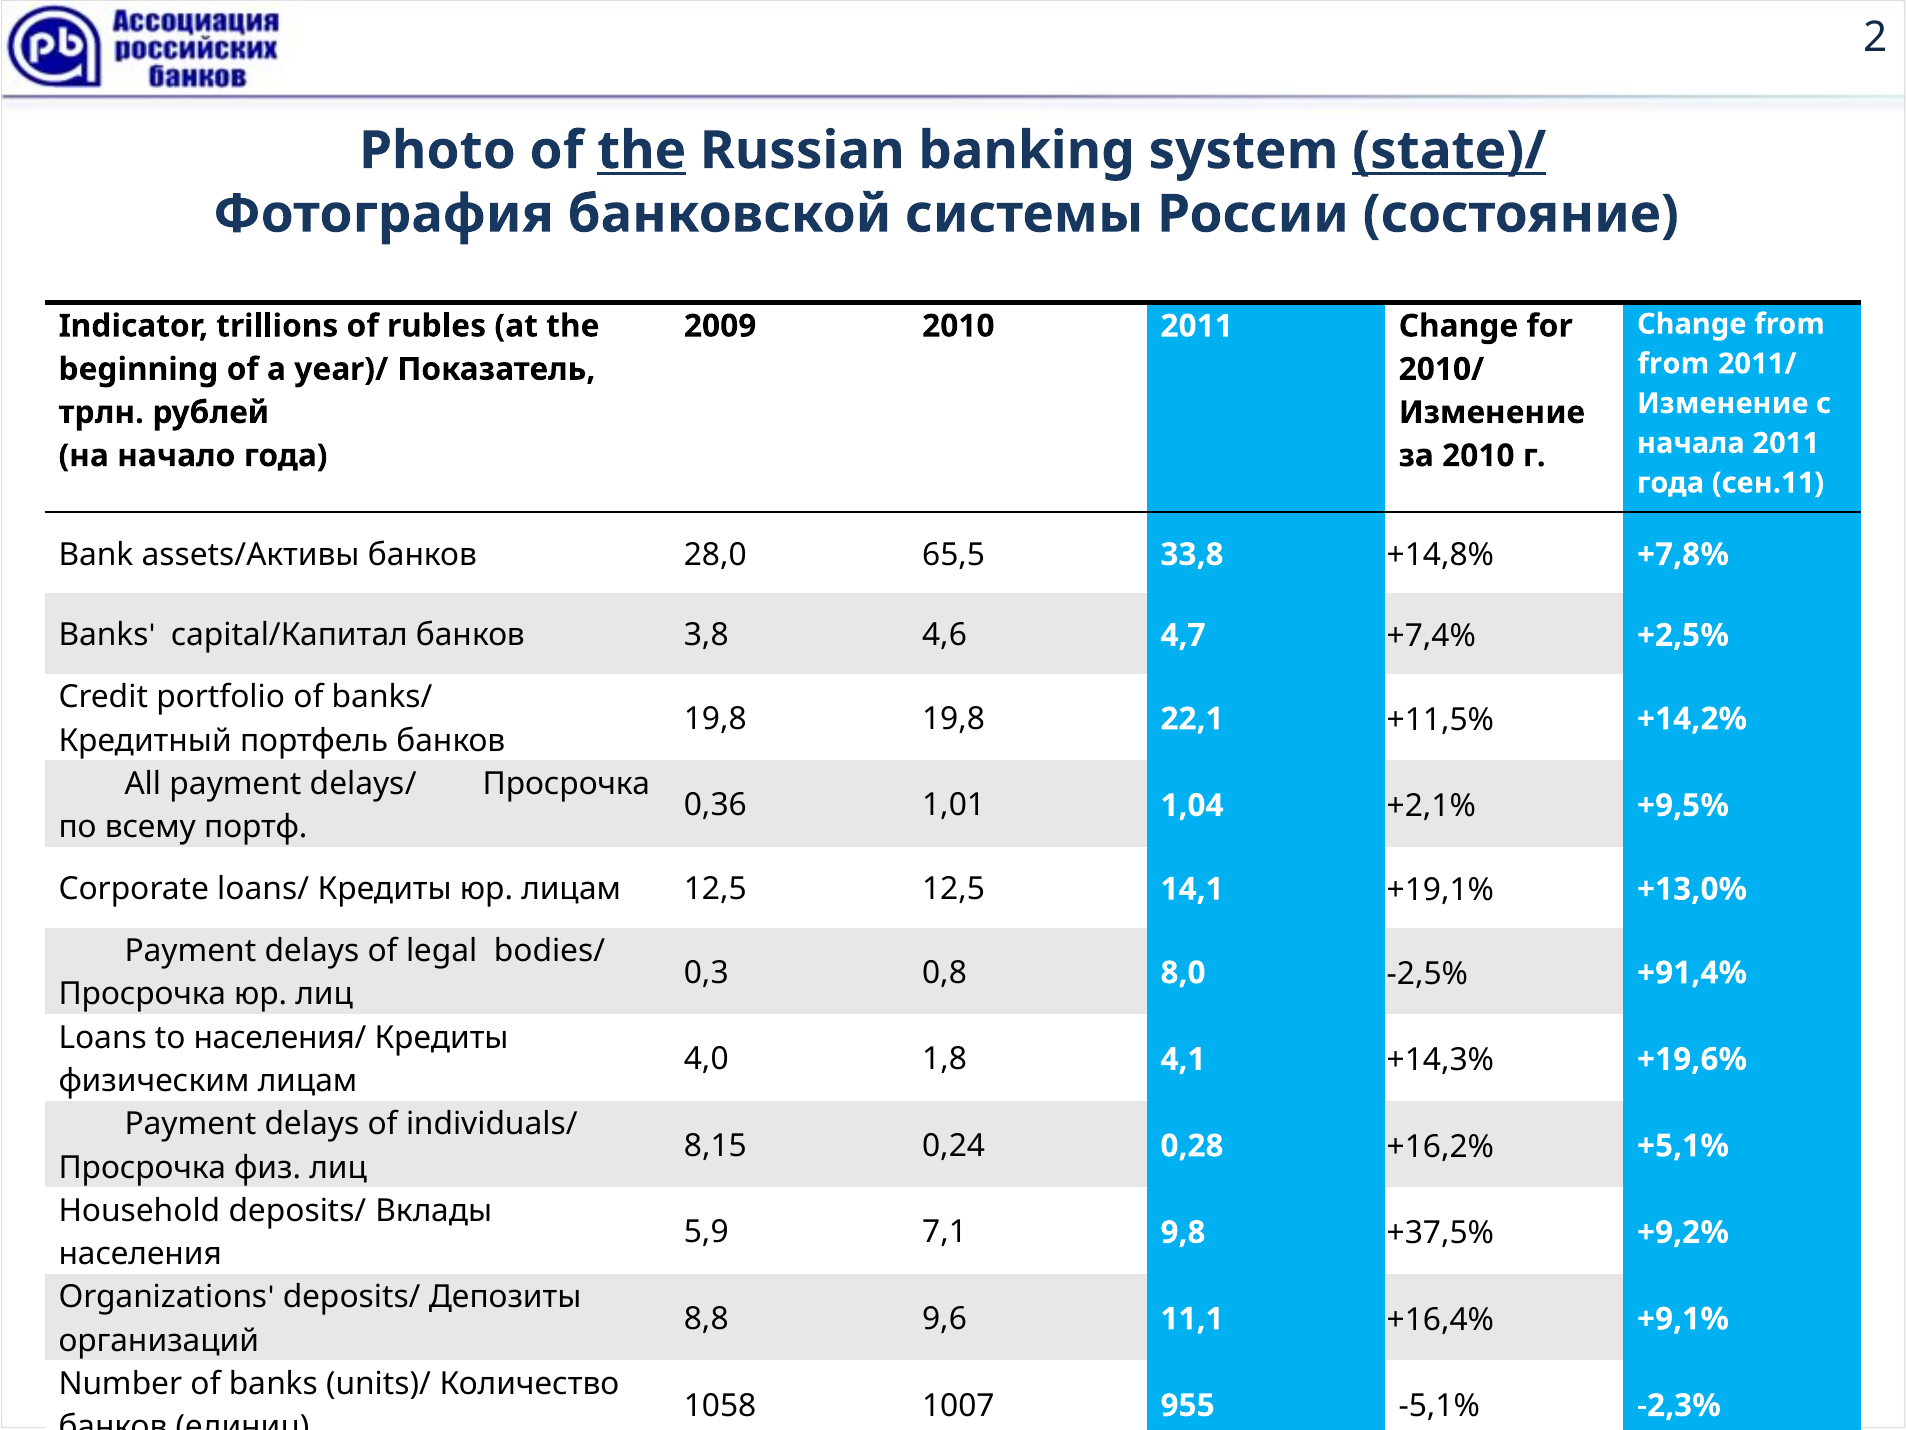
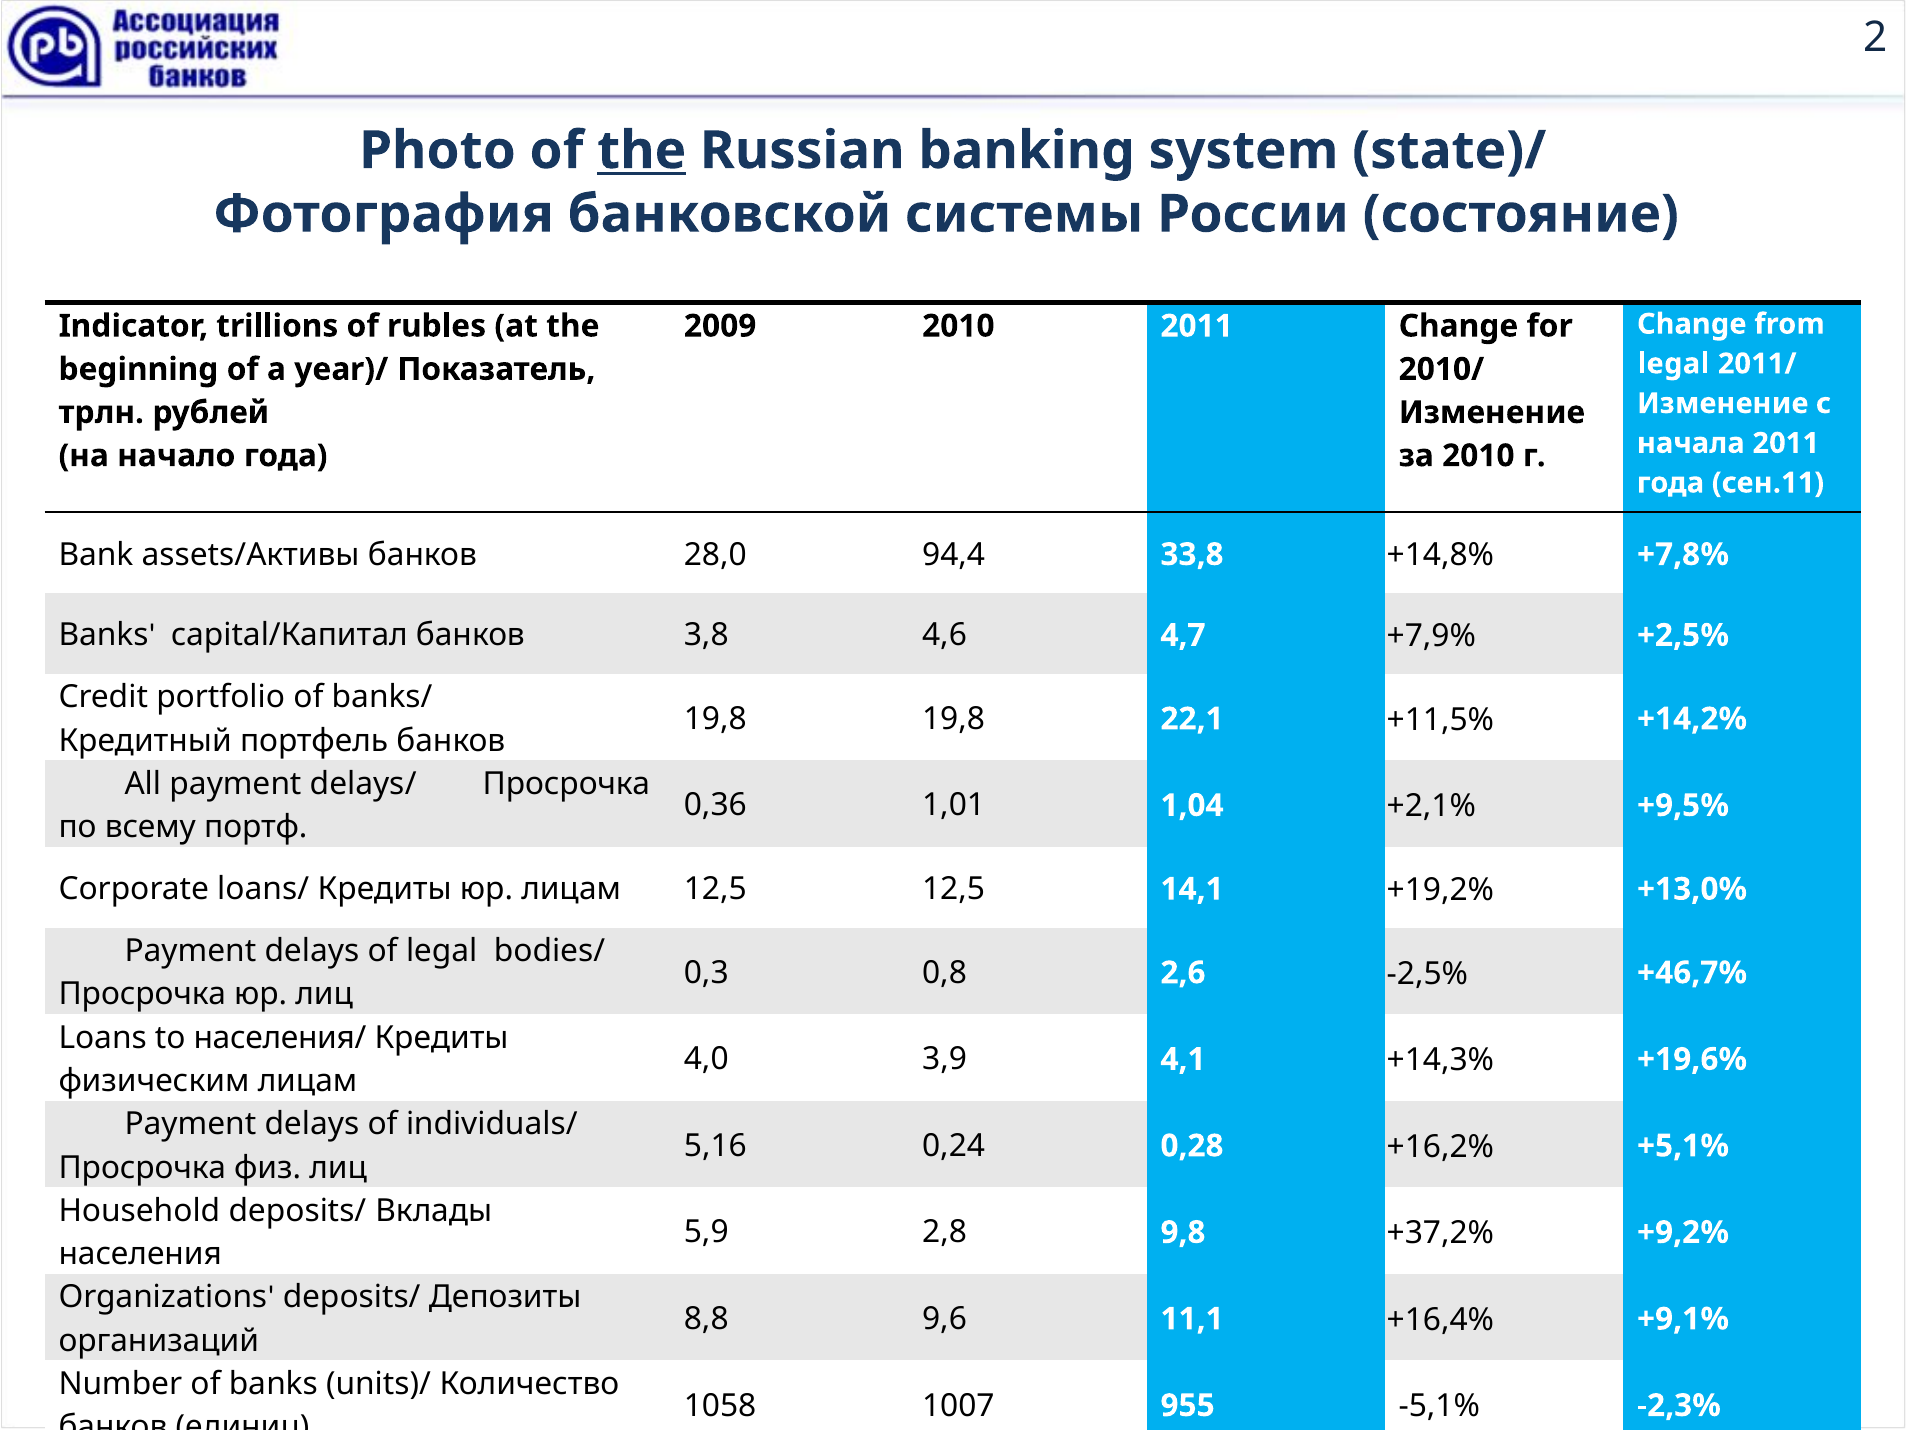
state)/ underline: present -> none (1449, 151)
from: from -> legal (1673, 364)
65,5: 65,5 -> 94,4 (954, 554)
+7,4%: +7,4% -> +7,9% (1431, 636)
+19,1%: +19,1% -> +19,2% (1440, 890)
8,0: 8,0 -> 2,6 (1183, 972)
+91,4%: +91,4% -> +46,7% (1692, 972)
1,8: 1,8 -> 3,9 (945, 1059)
8,15: 8,15 -> 5,16 (715, 1146)
7,1: 7,1 -> 2,8 (945, 1232)
+37,5%: +37,5% -> +37,2% (1440, 1233)
